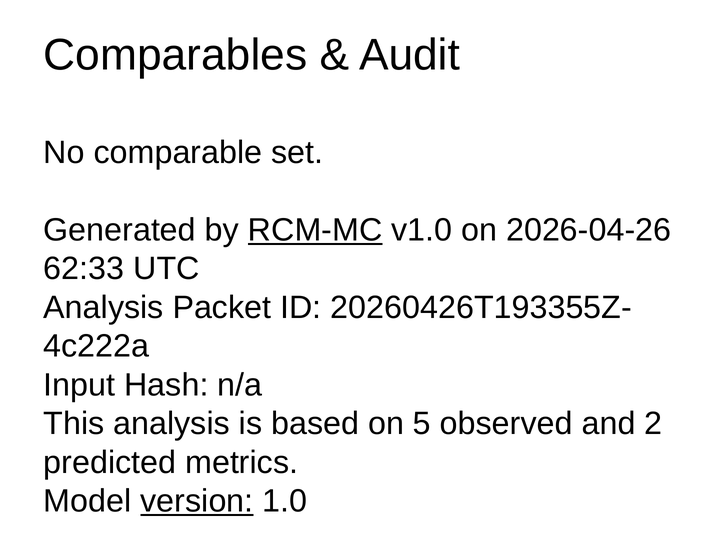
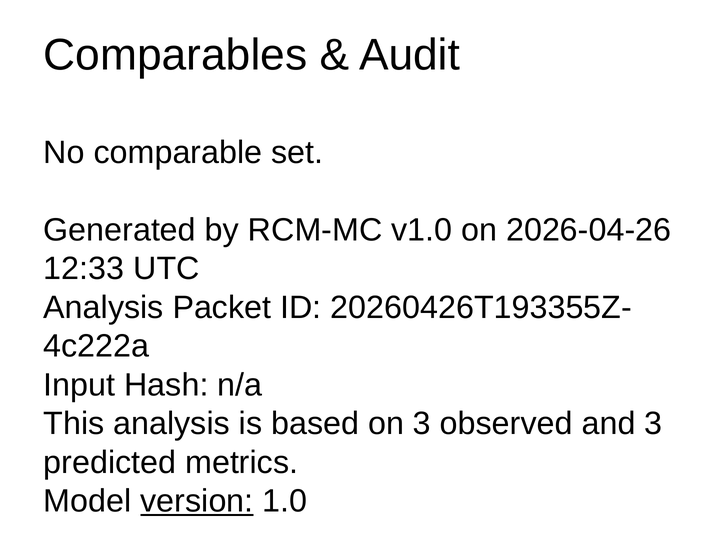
RCM-MC underline: present -> none (315, 230)
62:33: 62:33 -> 12:33 (84, 268)
on 5: 5 -> 3 (422, 423)
and 2: 2 -> 3 (653, 423)
